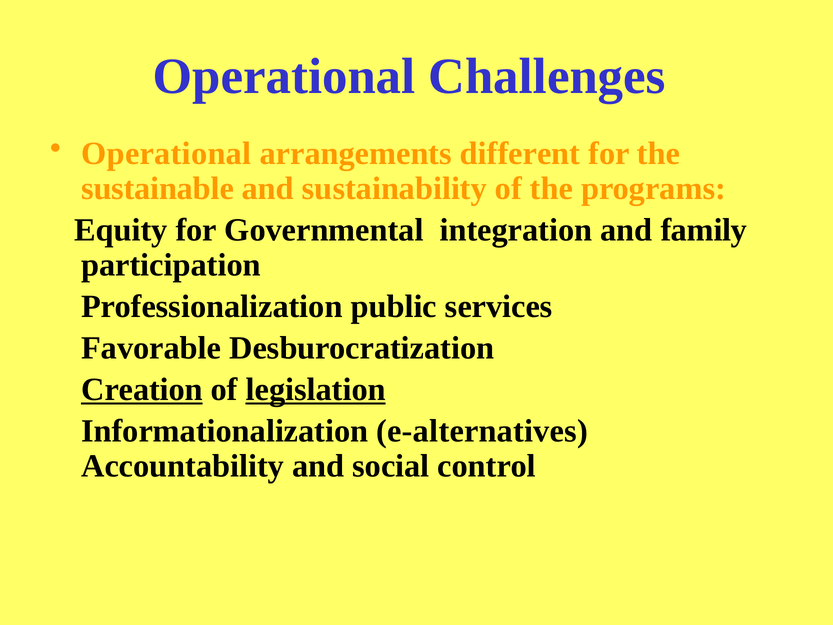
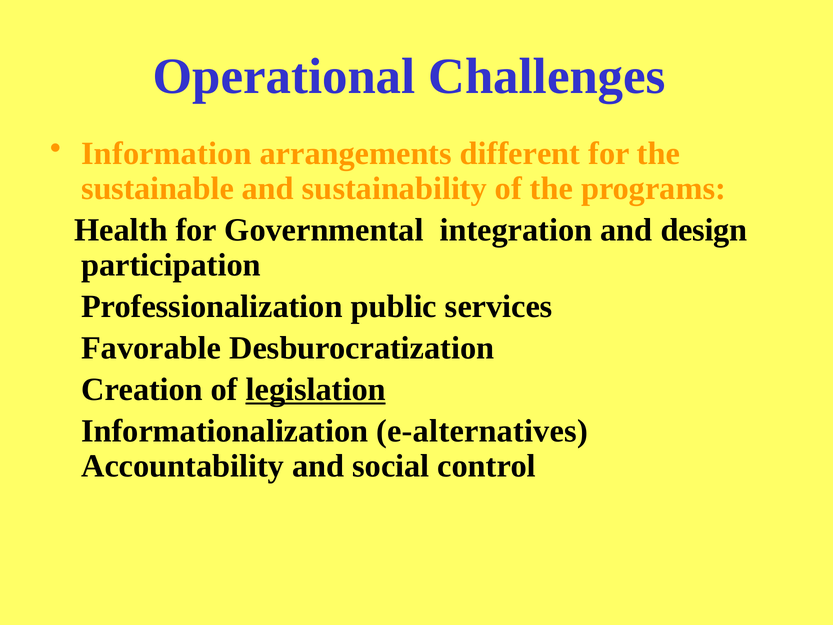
Operational: Operational -> Information (166, 153)
Equity: Equity -> Health (121, 230)
family: family -> design (704, 230)
Creation underline: present -> none (142, 389)
